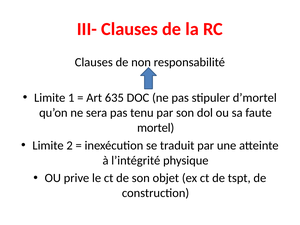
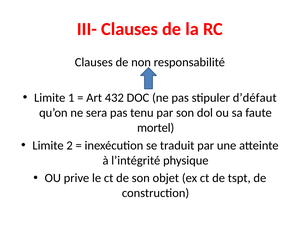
635: 635 -> 432 (114, 98)
d’mortel: d’mortel -> d’défaut (255, 98)
